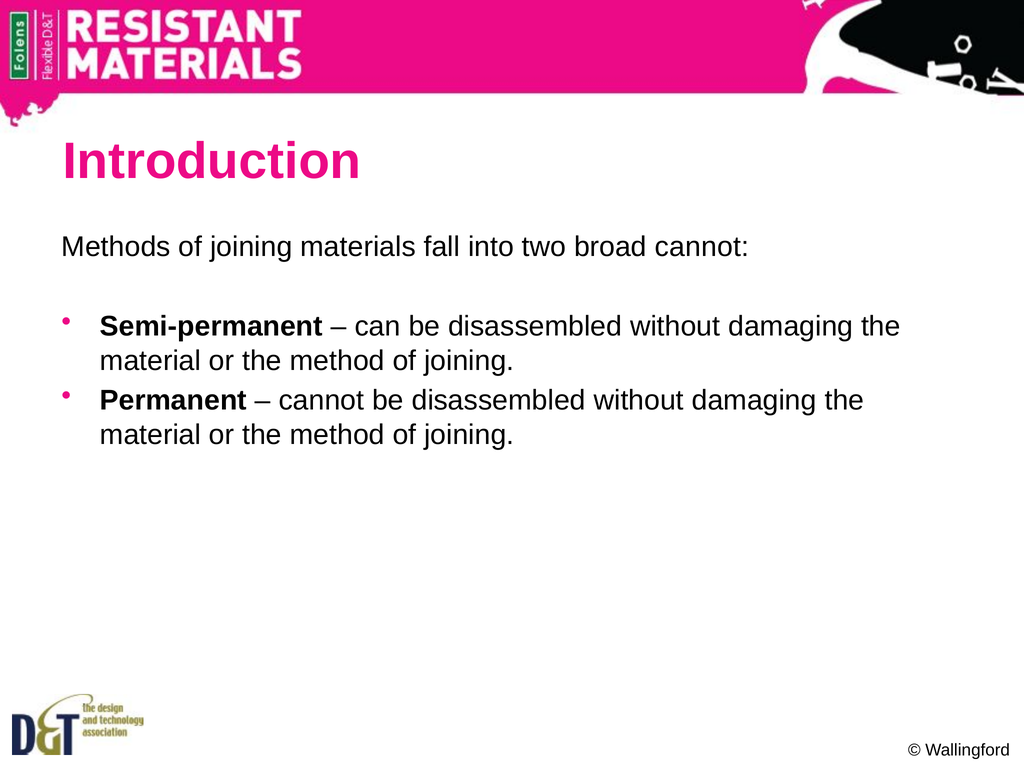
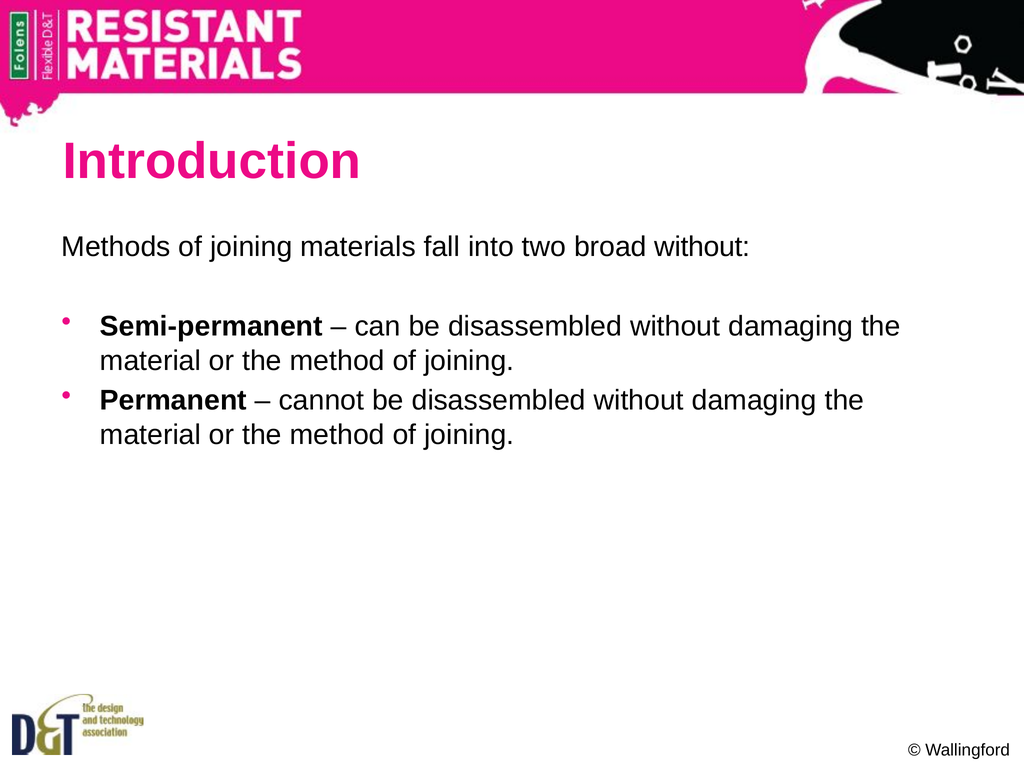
broad cannot: cannot -> without (702, 247)
